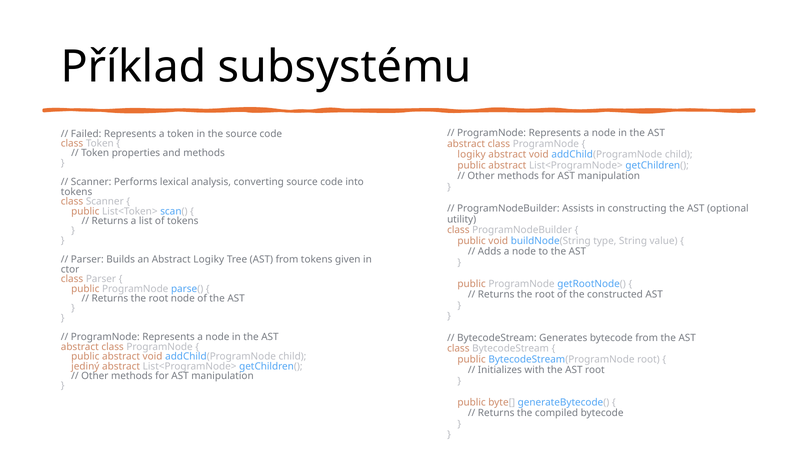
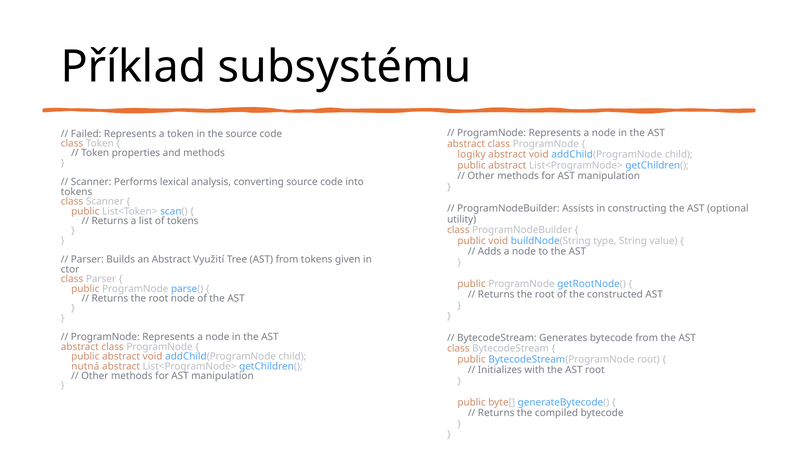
Abstract Logiky: Logiky -> Využití (209, 260)
jediný: jediný -> nutná (85, 366)
